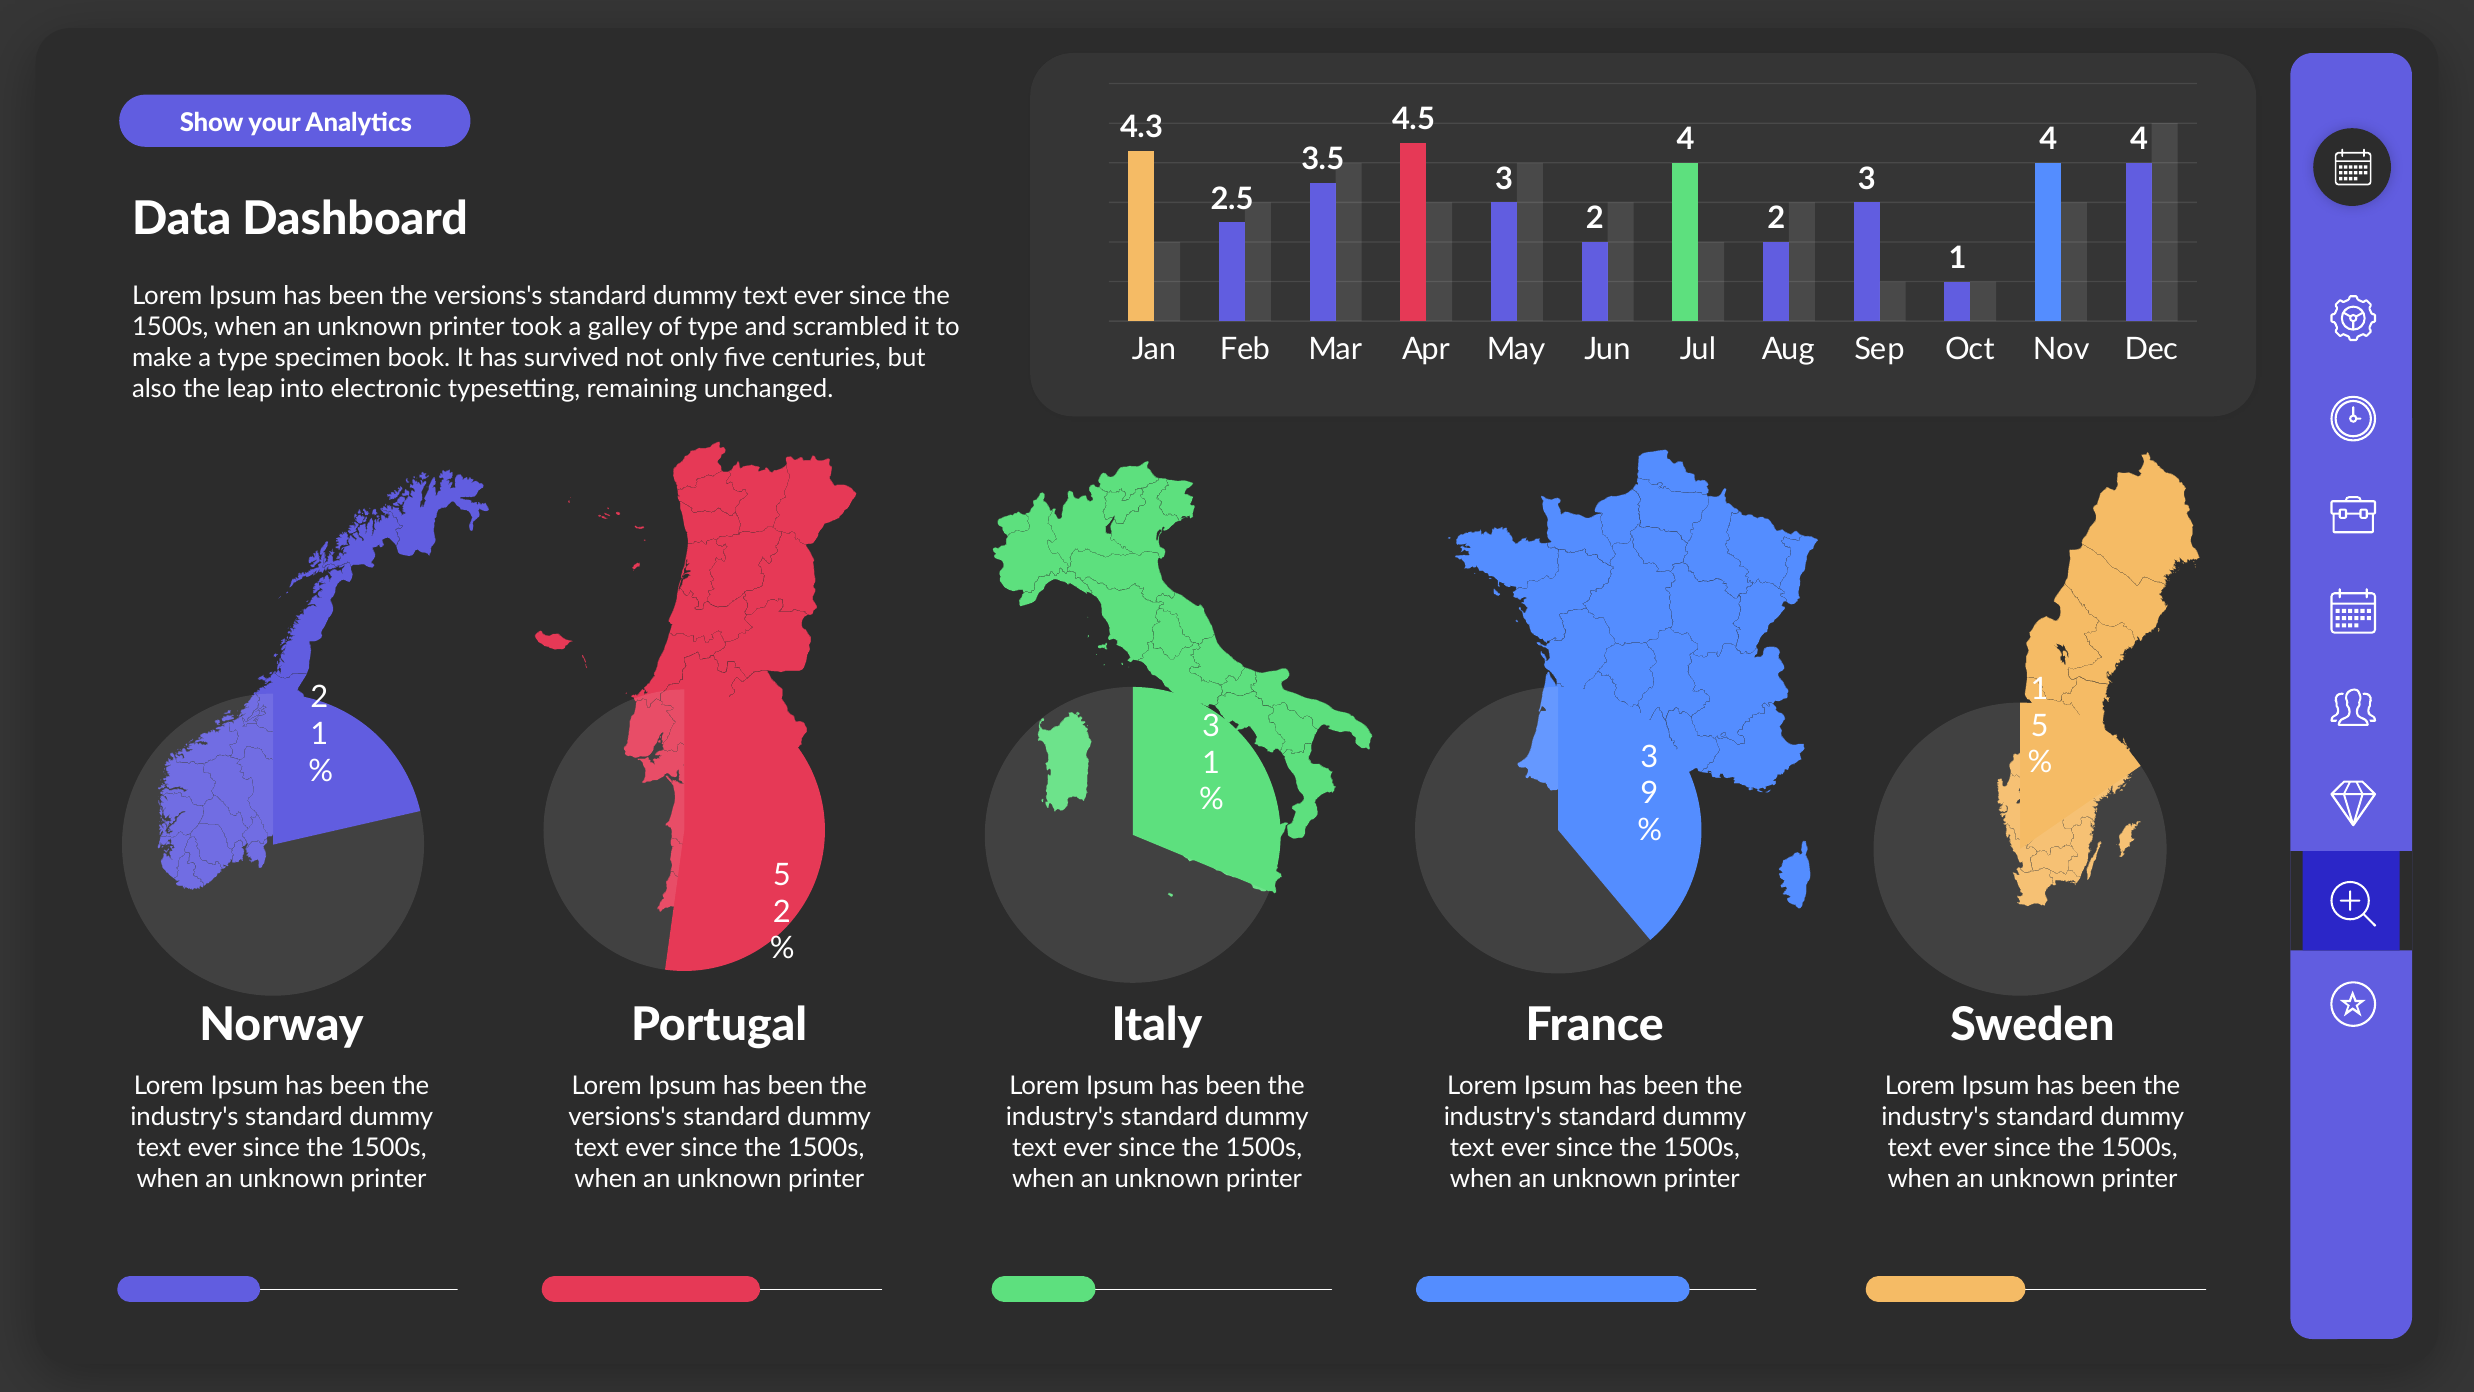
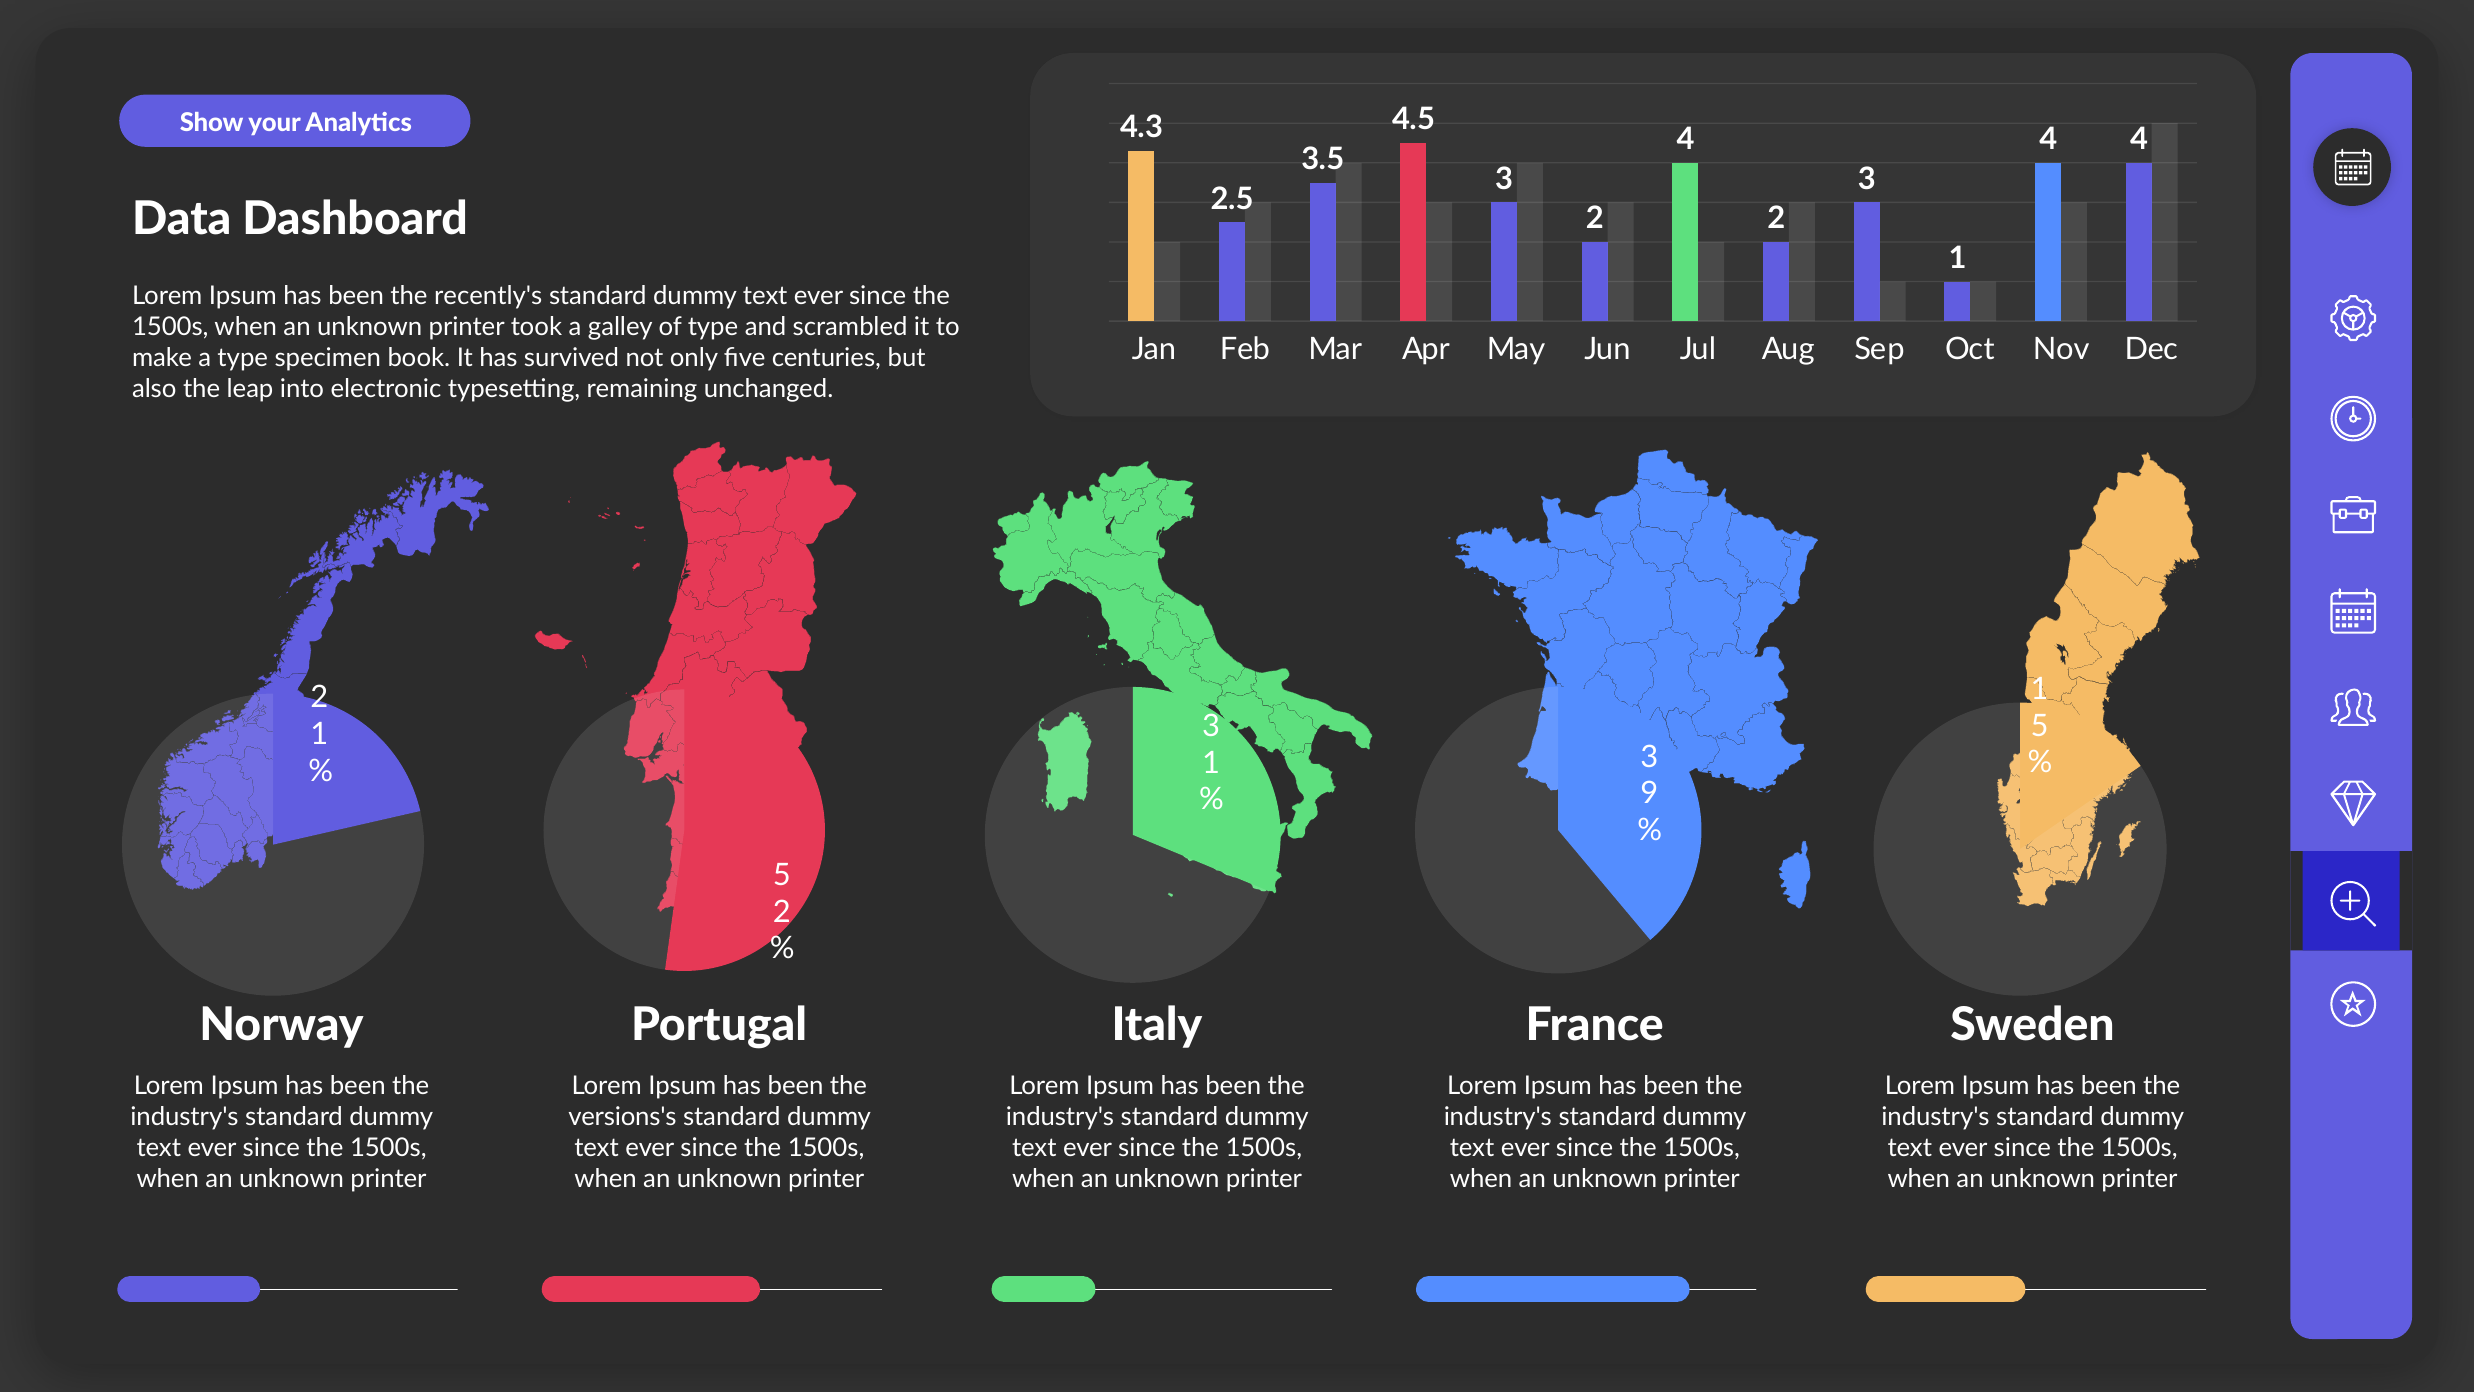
versions's: versions's -> recently's (488, 296)
